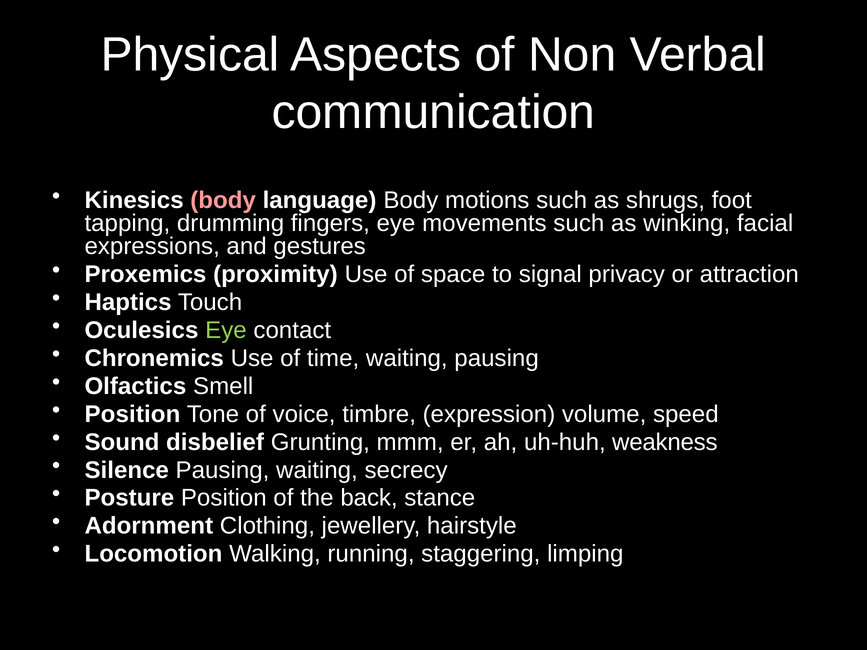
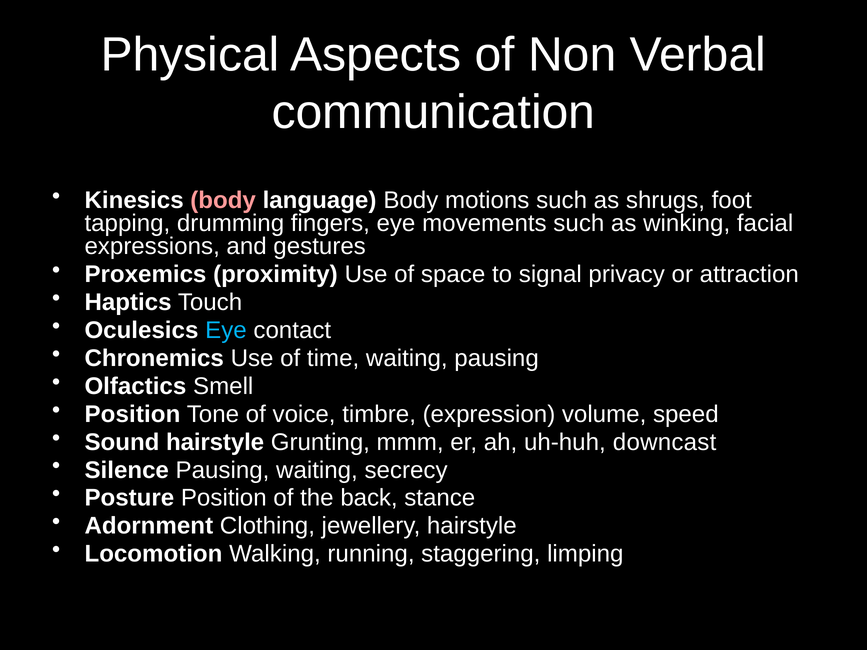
Eye colour: light green -> light blue (226, 330)
Sound disbelief: disbelief -> hairstyle (215, 442)
weakness: weakness -> downcast (665, 442)
